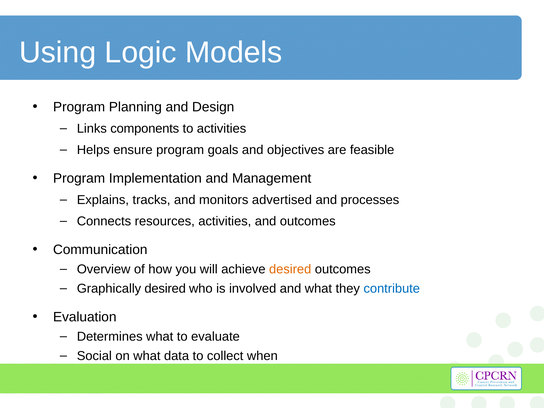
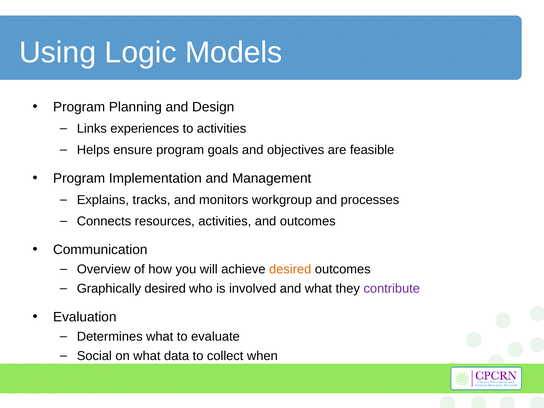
components: components -> experiences (145, 129)
advertised: advertised -> workgroup (282, 200)
contribute colour: blue -> purple (392, 289)
